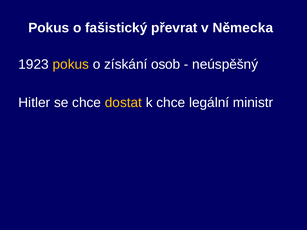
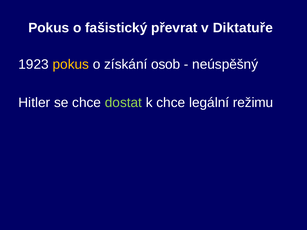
Německa: Německa -> Diktatuře (243, 28)
dostat colour: yellow -> light green (123, 103)
ministr: ministr -> režimu (253, 103)
